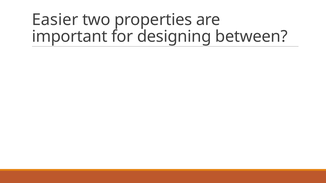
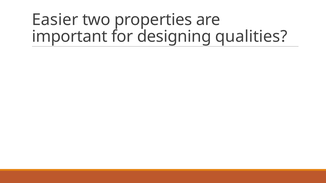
between: between -> qualities (251, 37)
